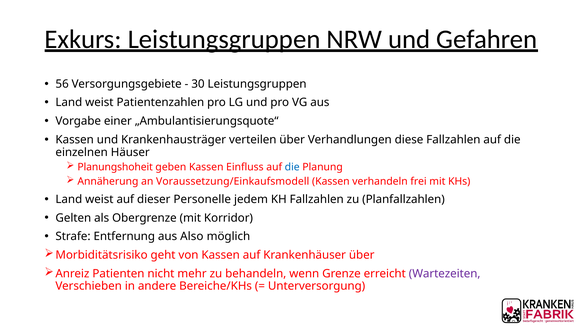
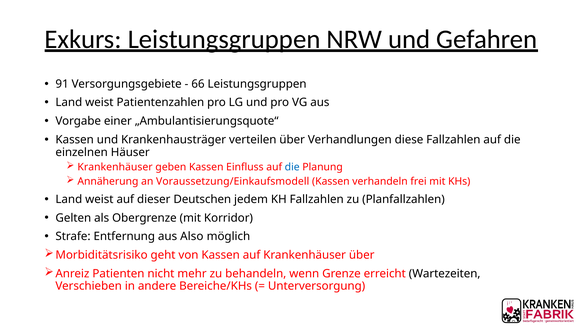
56: 56 -> 91 (62, 84)
30: 30 -> 66 (198, 84)
Planungshoheit: Planungshoheit -> Krankenhäuser (115, 167)
Personelle: Personelle -> Deutschen (202, 199)
Wartezeiten colour: purple -> black (445, 274)
